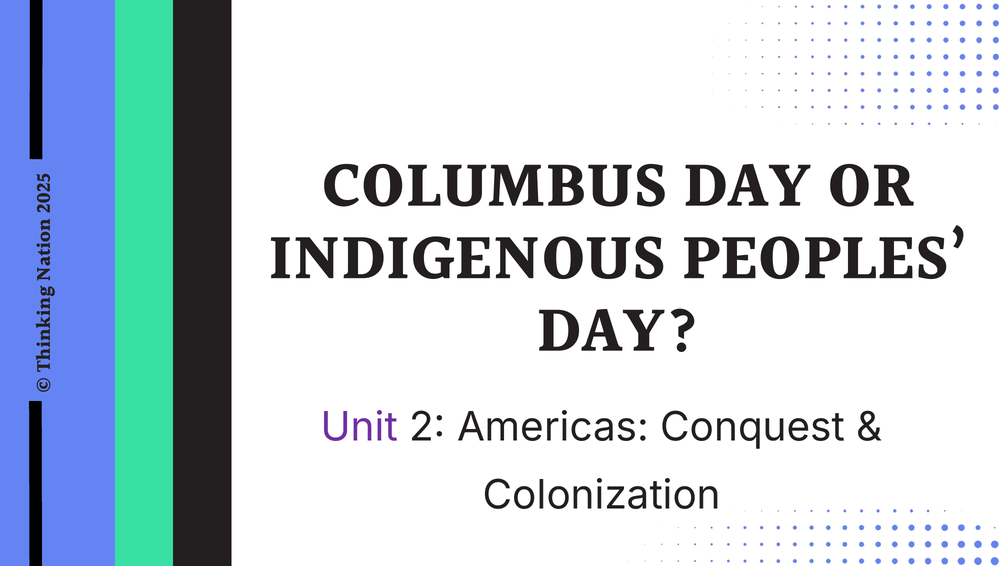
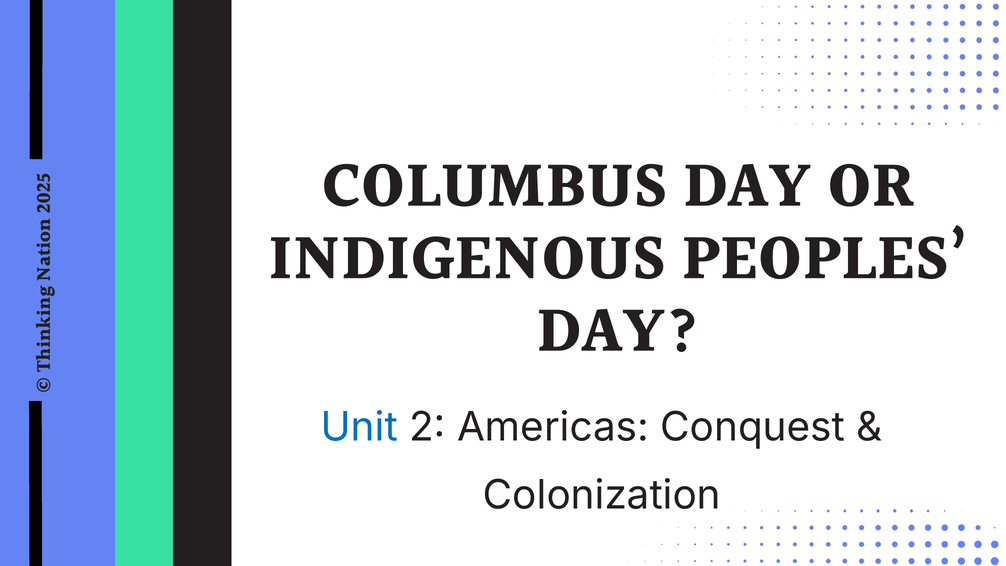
Unit colour: purple -> blue (359, 427)
